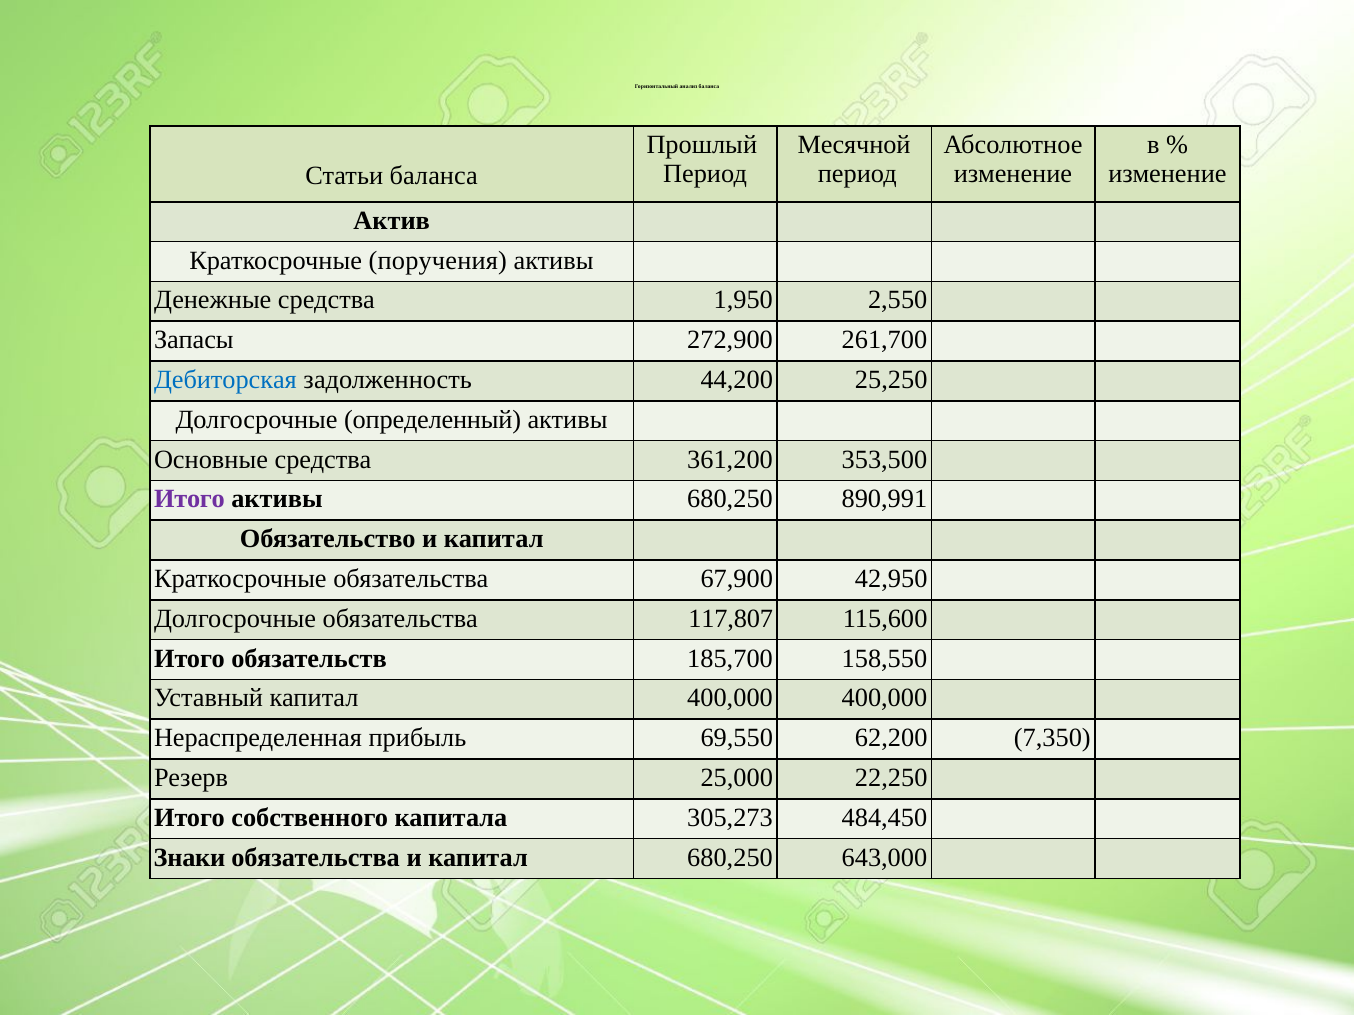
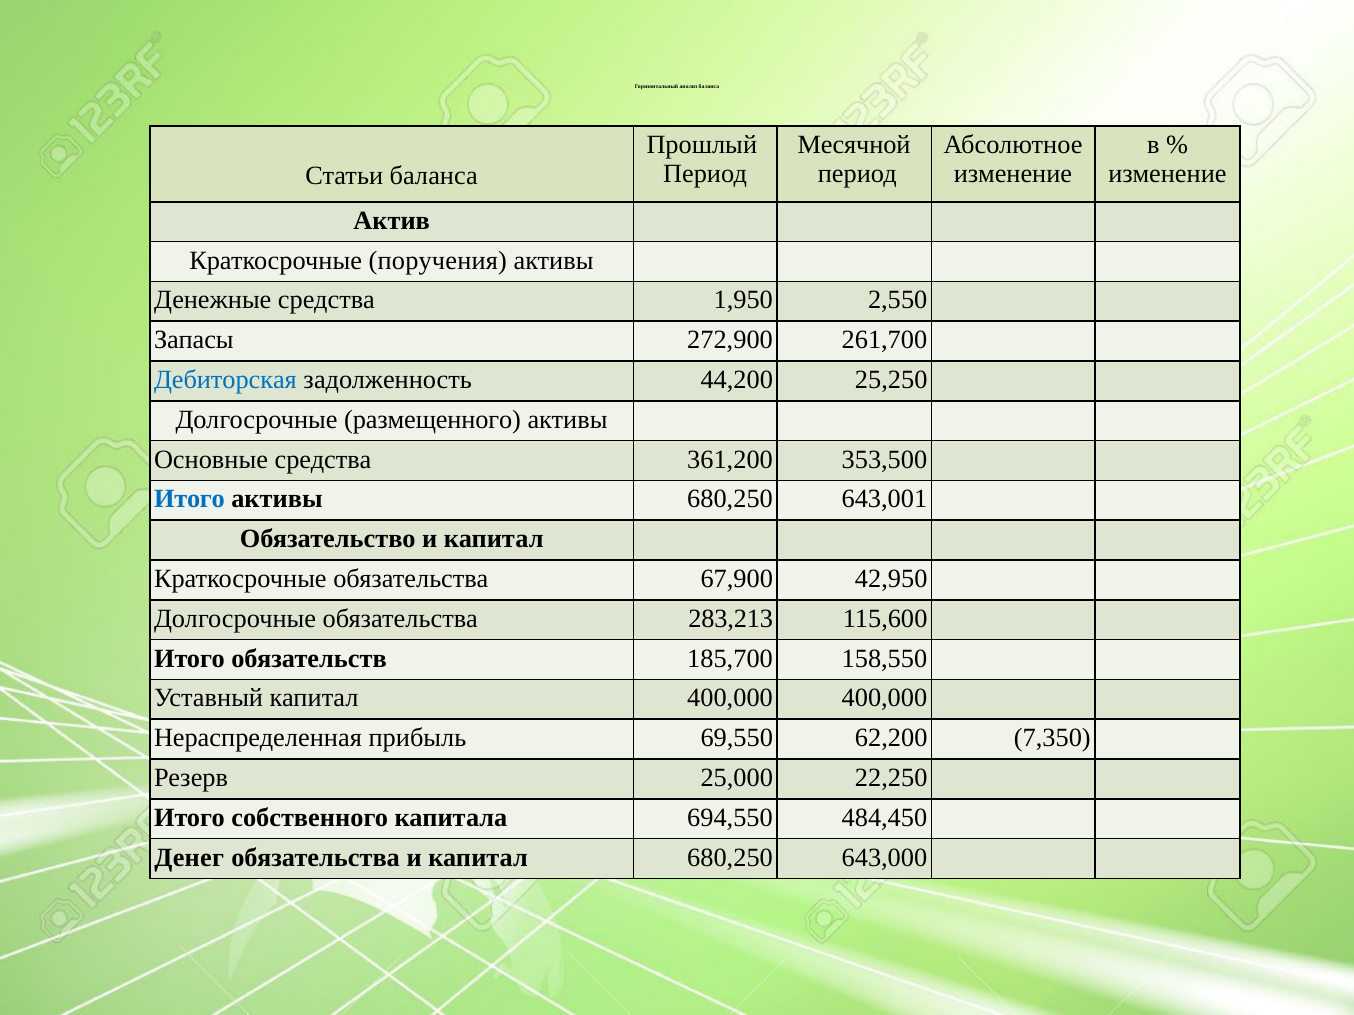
определенный: определенный -> размещенного (433, 420)
Итого colour: purple -> blue (189, 499)
890,991: 890,991 -> 643,001 (884, 499)
117,807: 117,807 -> 283,213 (731, 619)
305,273: 305,273 -> 694,550 (730, 818)
Знаки: Знаки -> Денег (189, 858)
